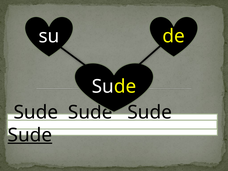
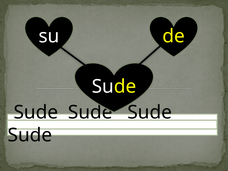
Sude underline: present -> none (30, 135)
